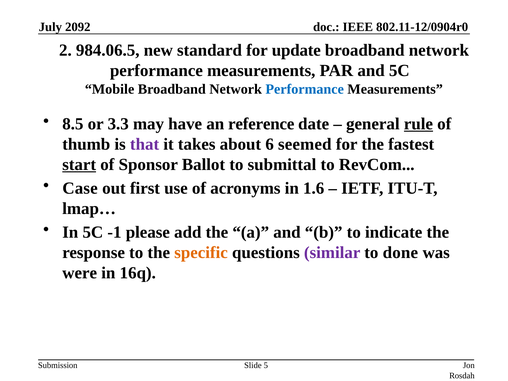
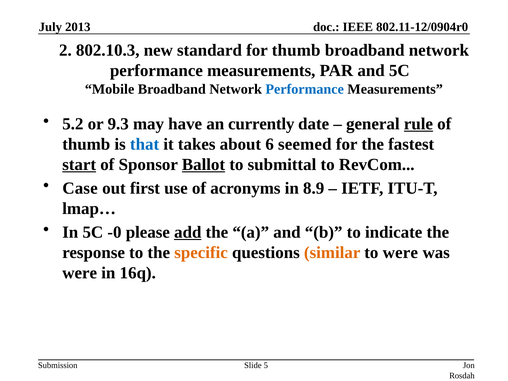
2092: 2092 -> 2013 (78, 27)
984.06.5: 984.06.5 -> 802.10.3 (108, 50)
for update: update -> thumb (296, 50)
8.5: 8.5 -> 5.2 (73, 124)
3.3: 3.3 -> 9.3 (118, 124)
reference: reference -> currently (261, 124)
that colour: purple -> blue (145, 144)
Ballot underline: none -> present (203, 165)
1.6: 1.6 -> 8.9 (314, 188)
-1: -1 -> -0 (114, 232)
add underline: none -> present (188, 232)
similar colour: purple -> orange (332, 253)
to done: done -> were (400, 253)
